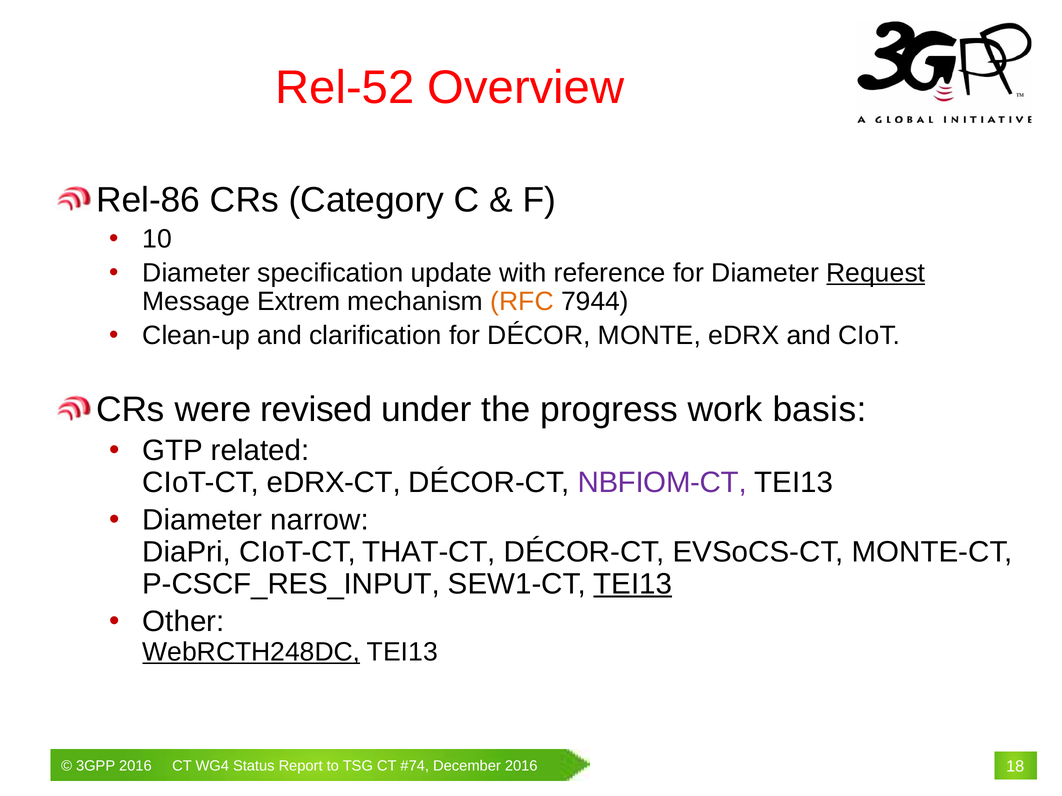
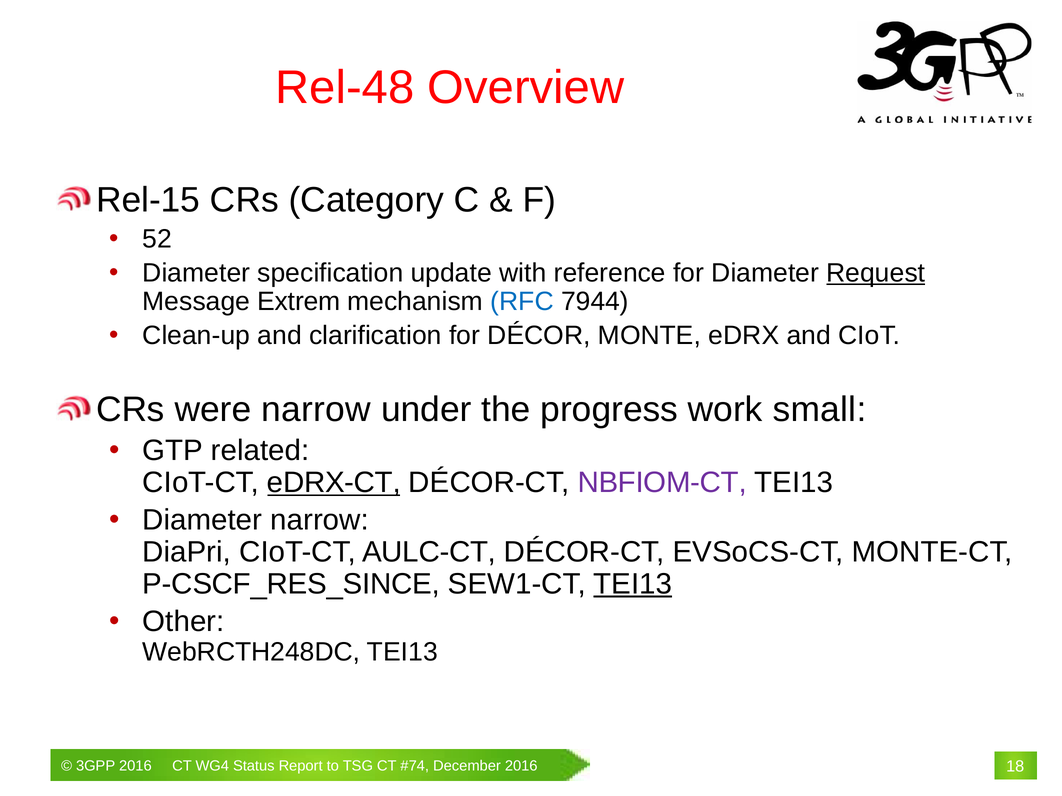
Rel-52: Rel-52 -> Rel-48 (345, 88)
Rel-86: Rel-86 -> Rel-15 (148, 200)
10: 10 -> 52 (157, 239)
RFC colour: orange -> blue (522, 302)
were revised: revised -> narrow (316, 410)
basis: basis -> small (819, 410)
eDRX-CT underline: none -> present (334, 483)
THAT-CT: THAT-CT -> AULC-CT (429, 552)
P-CSCF_RES_INPUT: P-CSCF_RES_INPUT -> P-CSCF_RES_SINCE (291, 584)
WebRCTH248DC underline: present -> none (251, 652)
